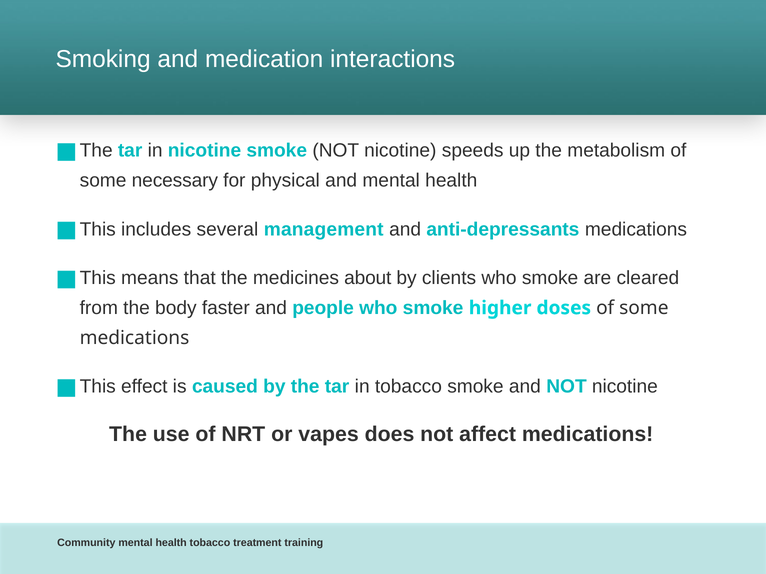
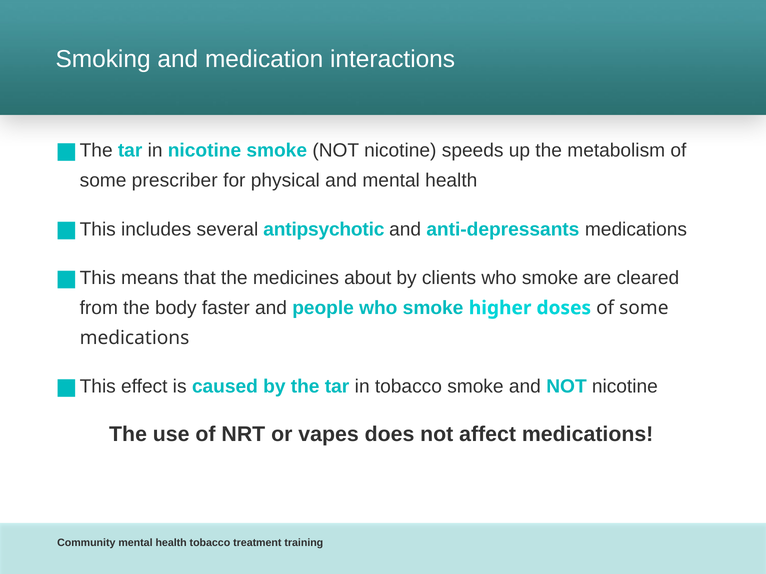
necessary: necessary -> prescriber (175, 180)
management: management -> antipsychotic (324, 229)
